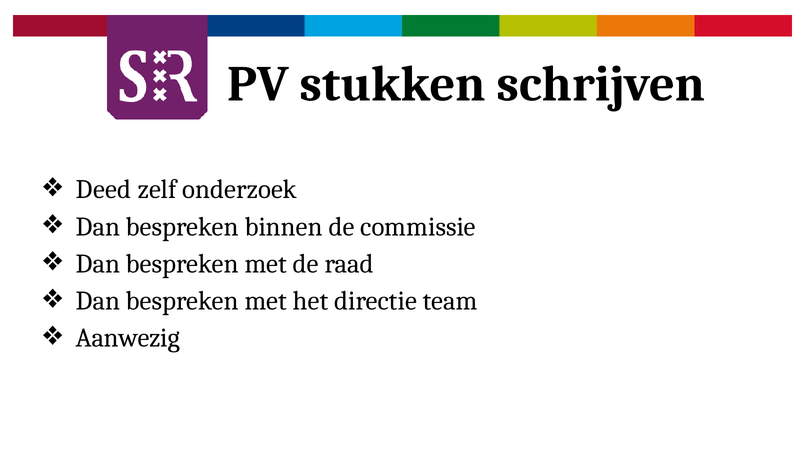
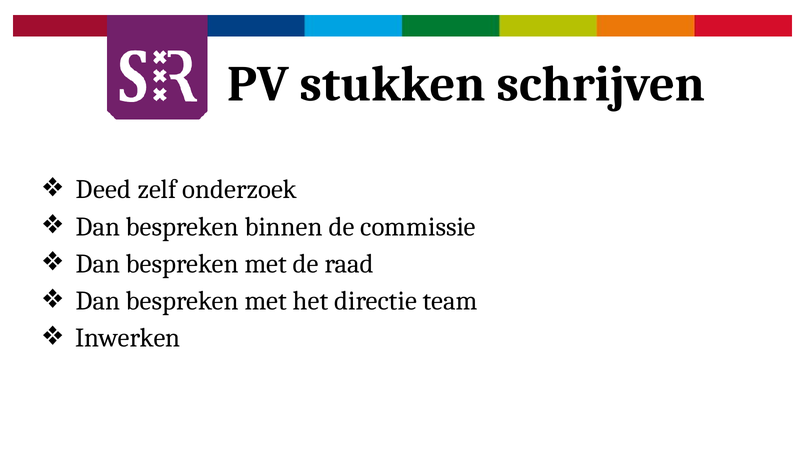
Aanwezig: Aanwezig -> Inwerken (128, 338)
